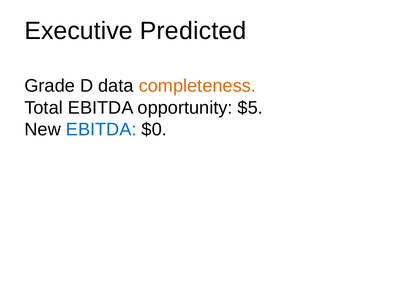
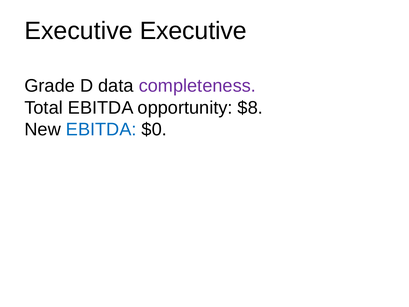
Executive Predicted: Predicted -> Executive (193, 31)
completeness colour: orange -> purple (197, 86)
$5: $5 -> $8 (250, 108)
